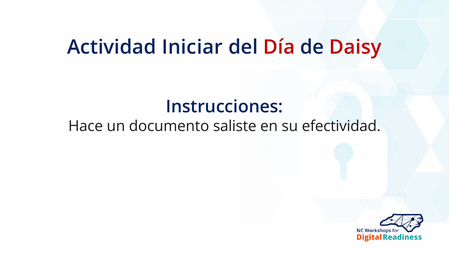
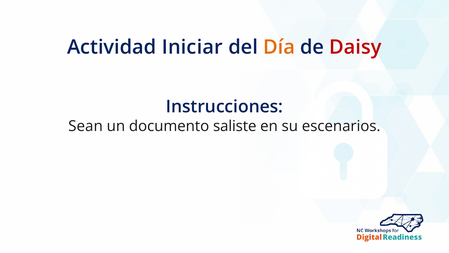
Día colour: red -> orange (279, 47)
Hace: Hace -> Sean (86, 126)
efectividad: efectividad -> escenarios (341, 126)
